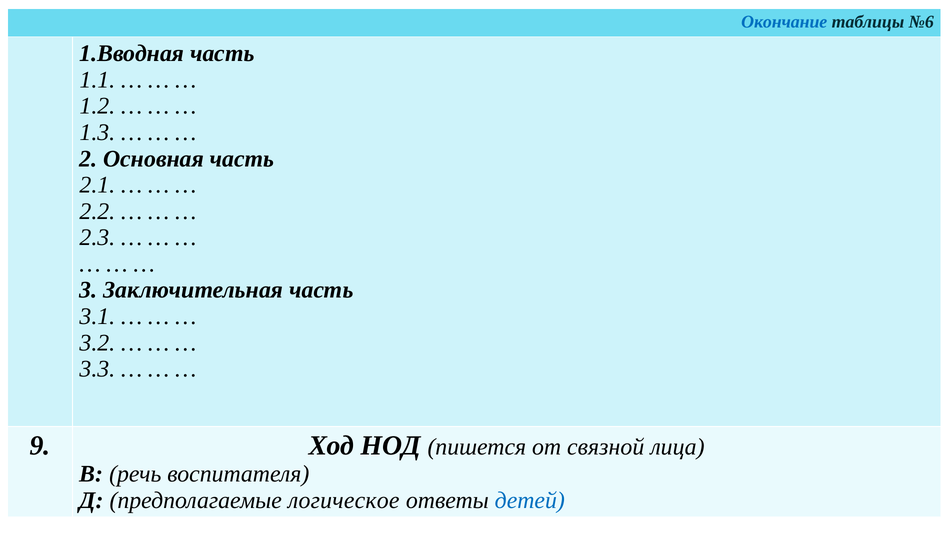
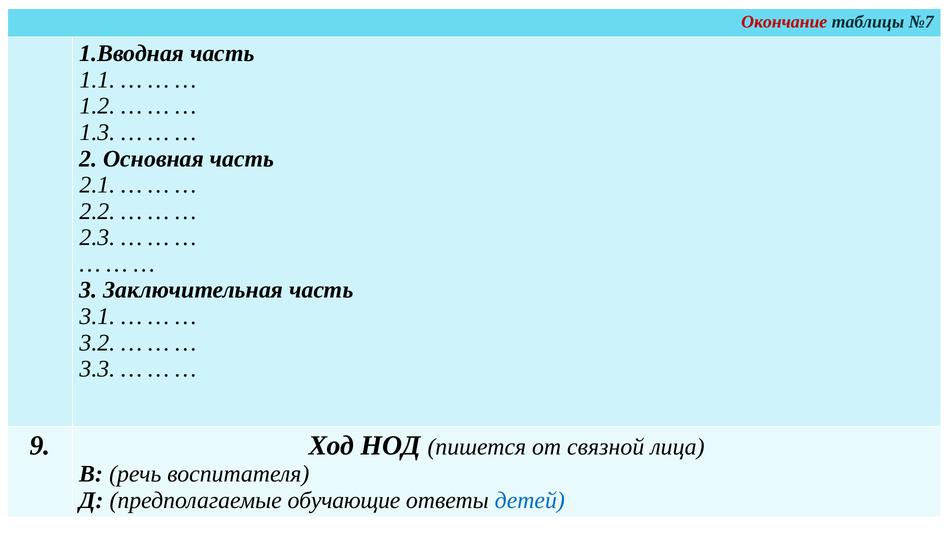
Окончание colour: blue -> red (784, 22)
№6: №6 -> №7 (921, 22)
логическое: логическое -> обучающие (344, 500)
